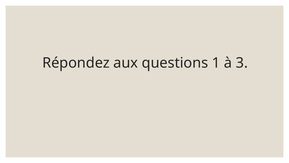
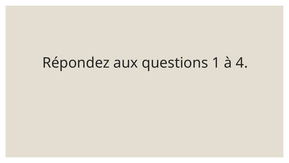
3: 3 -> 4 (242, 63)
